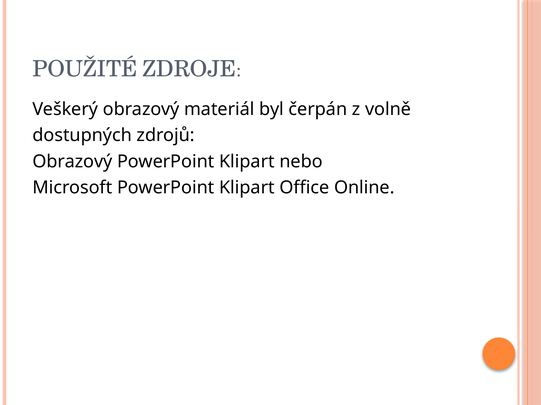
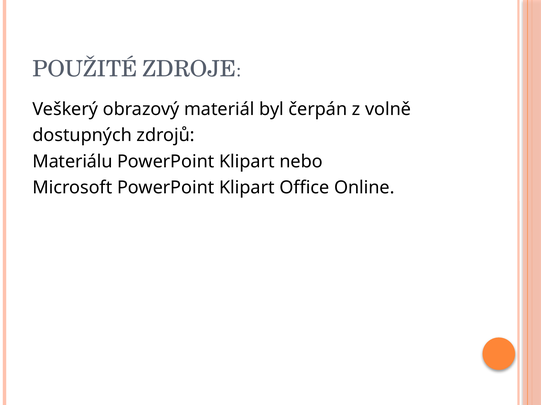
Obrazový: Obrazový -> Materiálu (72, 162)
